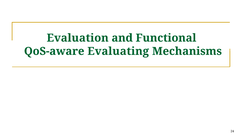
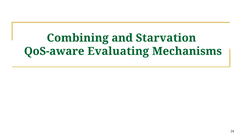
Evaluation: Evaluation -> Combining (78, 38)
Functional: Functional -> Starvation (166, 38)
